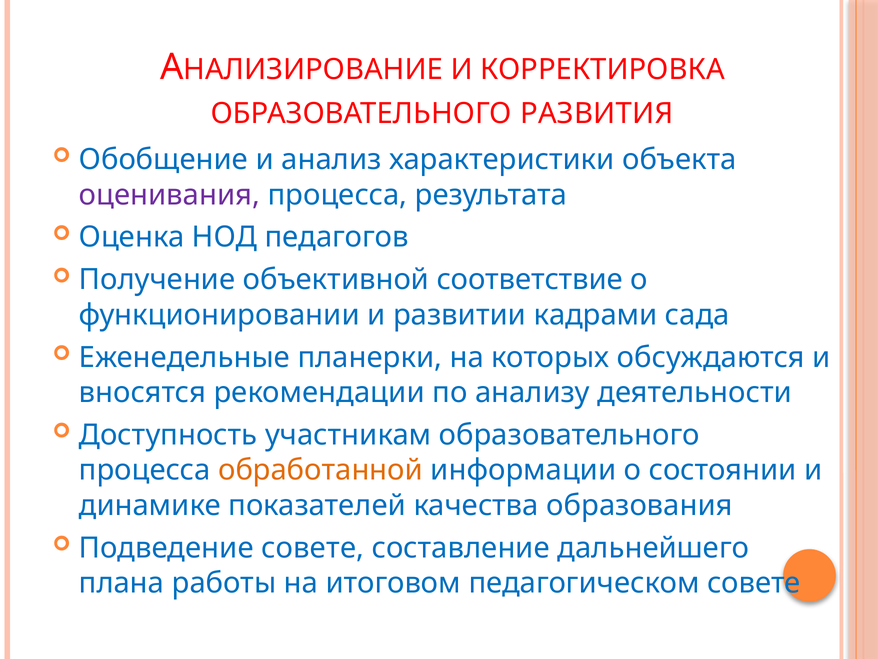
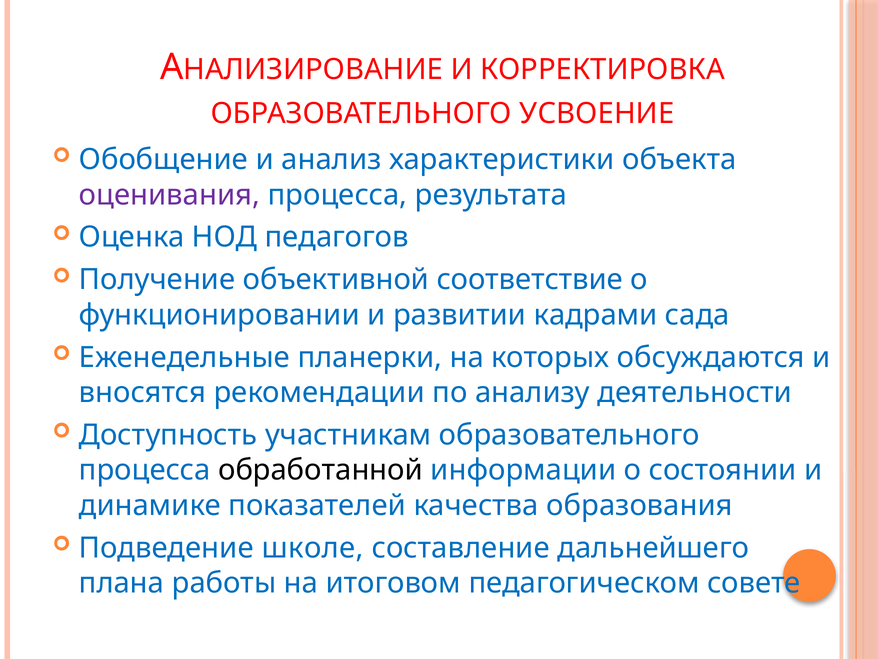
РАЗВИТИЯ: РАЗВИТИЯ -> УСВОЕНИЕ (597, 113)
обработанной colour: orange -> black (321, 470)
Подведение совете: совете -> школе (313, 547)
